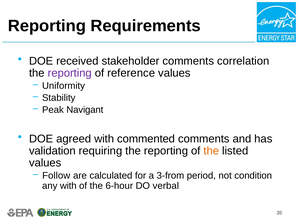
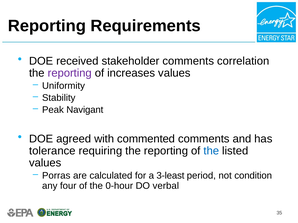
reference: reference -> increases (131, 73)
validation: validation -> tolerance (52, 151)
the colour: orange -> blue (211, 151)
Follow: Follow -> Porras (56, 176)
3-from: 3-from -> 3-least (170, 176)
any with: with -> four (68, 186)
6-hour: 6-hour -> 0-hour (119, 186)
